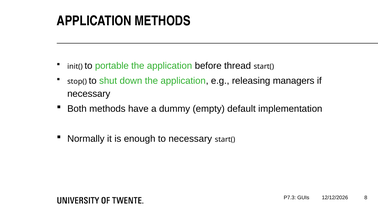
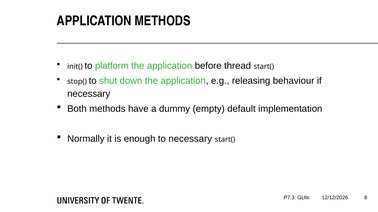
portable: portable -> platform (112, 66)
managers: managers -> behaviour (294, 81)
